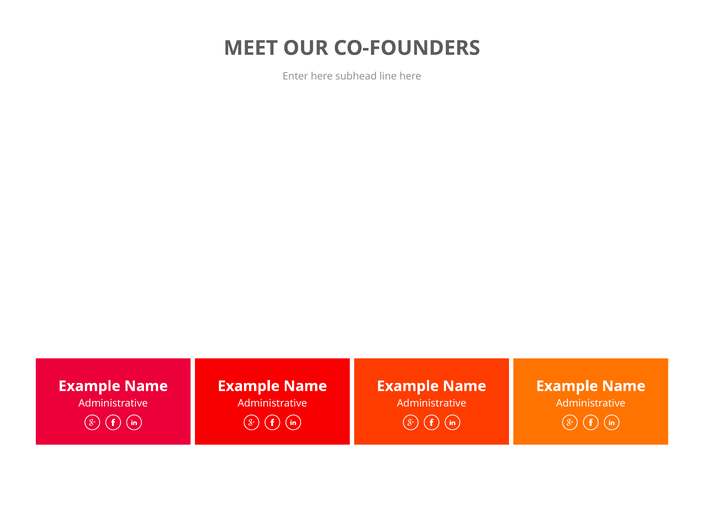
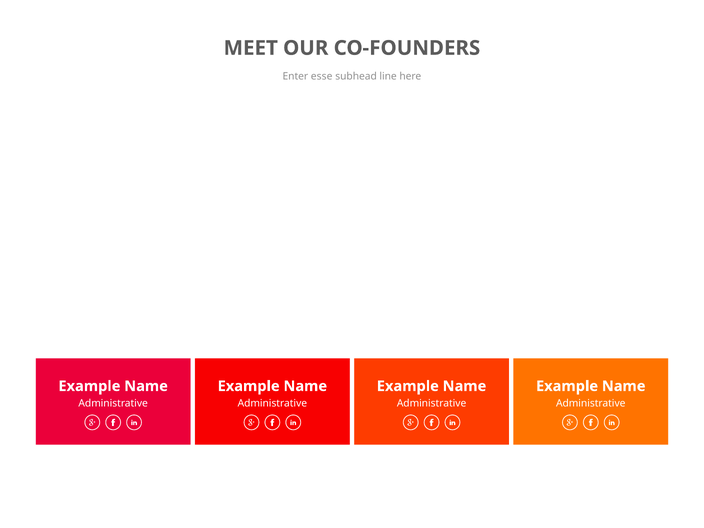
Enter here: here -> esse (322, 76)
